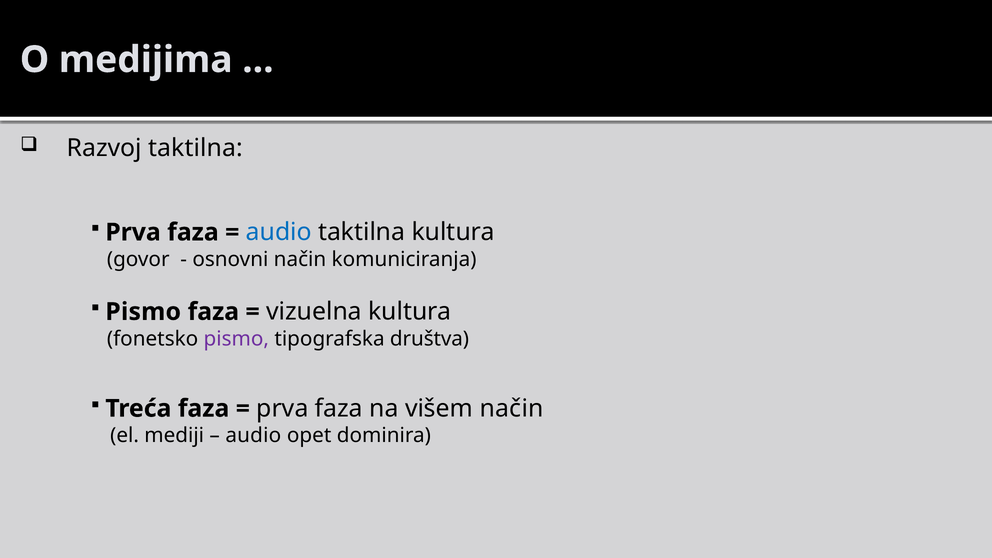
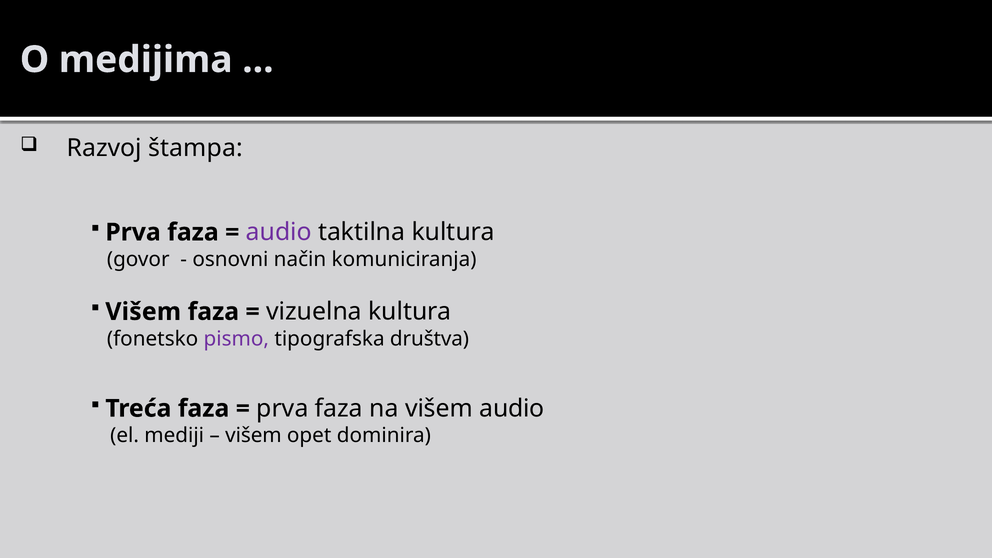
Razvoj taktilna: taktilna -> štampa (196, 148)
audio colour: blue -> purple (279, 232)
Pismo: Pismo -> Višem (143, 312)
višem način: način -> audio (512, 409)
audio: audio -> višem (253, 436)
